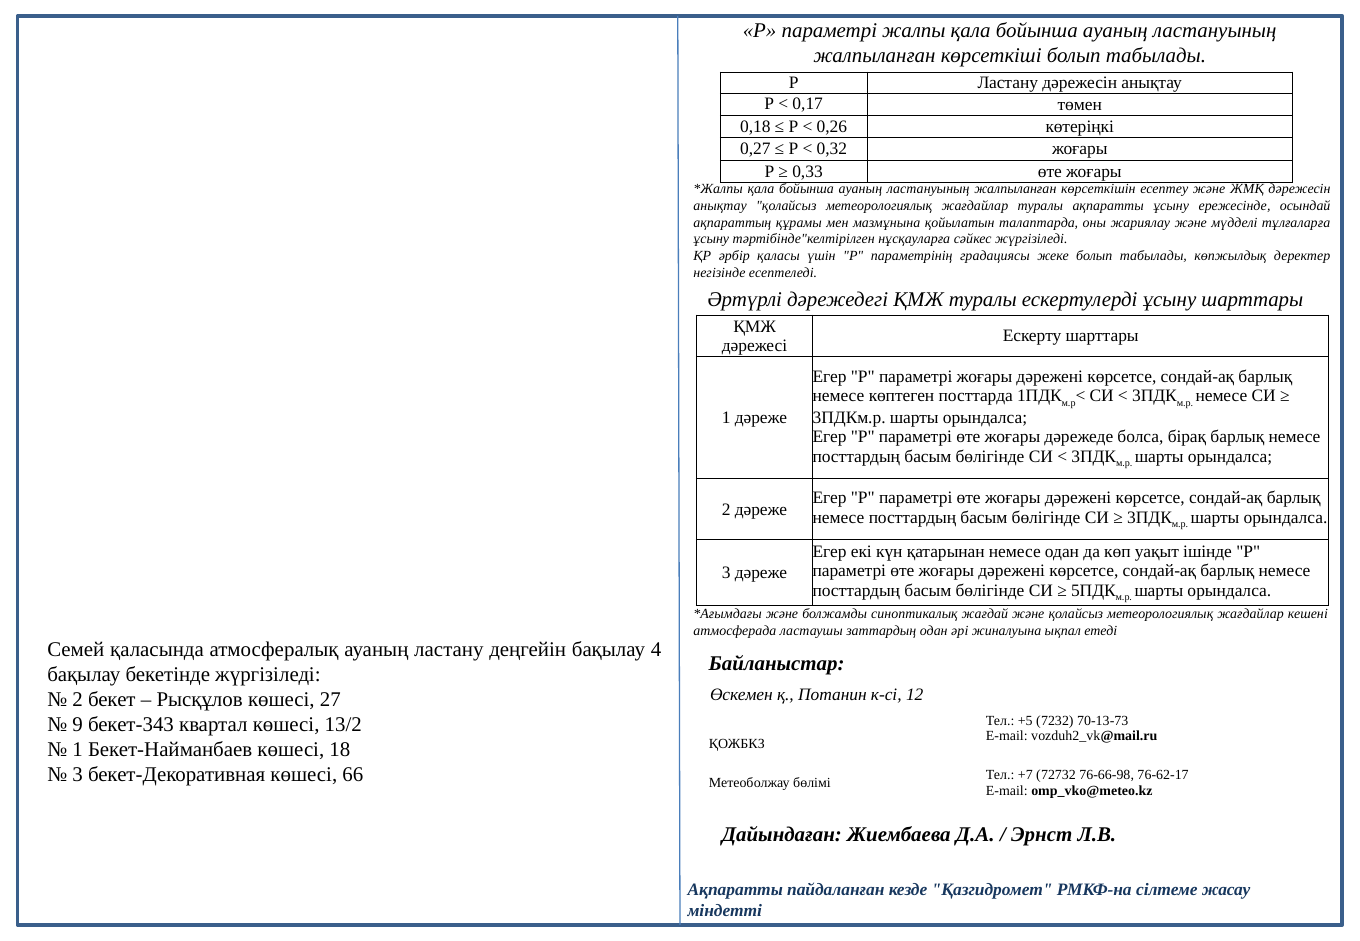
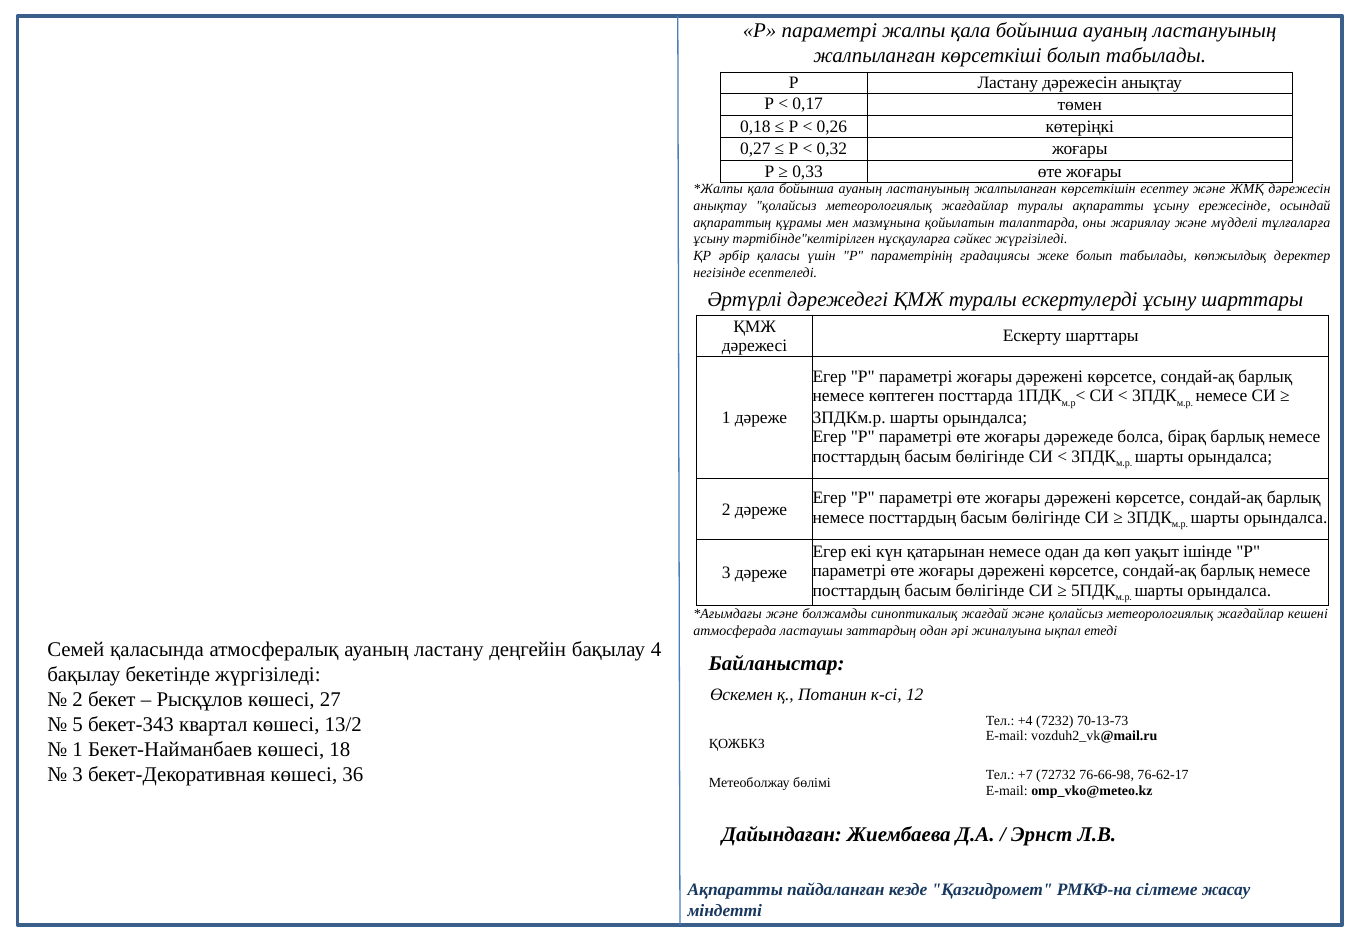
+5: +5 -> +4 (1025, 721)
9: 9 -> 5 (78, 725)
66: 66 -> 36 (353, 775)
